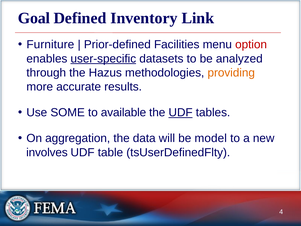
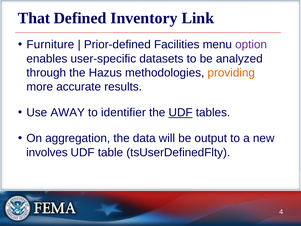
Goal: Goal -> That (34, 18)
option colour: red -> purple (251, 45)
user-specific underline: present -> none (103, 59)
SOME: SOME -> AWAY (68, 112)
available: available -> identifier (123, 112)
model: model -> output (211, 138)
